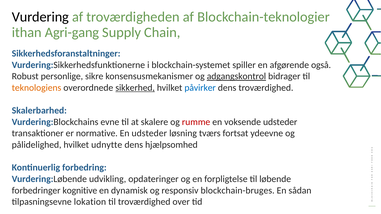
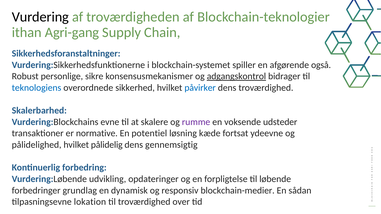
teknologiens colour: orange -> blue (37, 88)
sikkerhed underline: present -> none (135, 88)
rumme colour: red -> purple (196, 122)
En udsteder: udsteder -> potentiel (149, 134)
tværs: tværs -> kæde (210, 134)
udnytte: udnytte -> pålidelig (107, 145)
hjælpsomhed: hjælpsomhed -> gennemsigtig (171, 145)
kognitive: kognitive -> grundlag (80, 191)
blockchain-bruges: blockchain-bruges -> blockchain-medier (238, 191)
